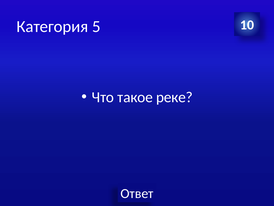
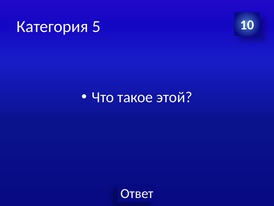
реке: реке -> этой (174, 97)
